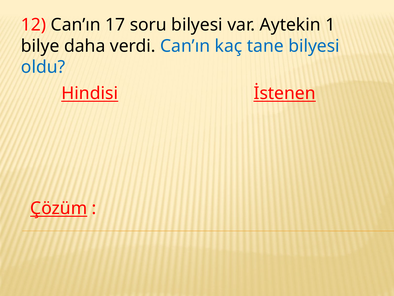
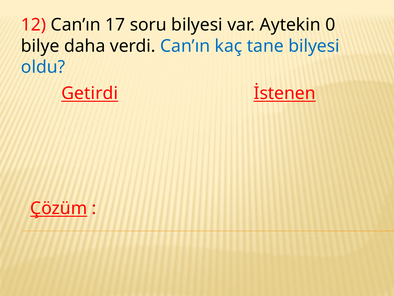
1: 1 -> 0 (330, 25)
Hindisi: Hindisi -> Getirdi (90, 93)
